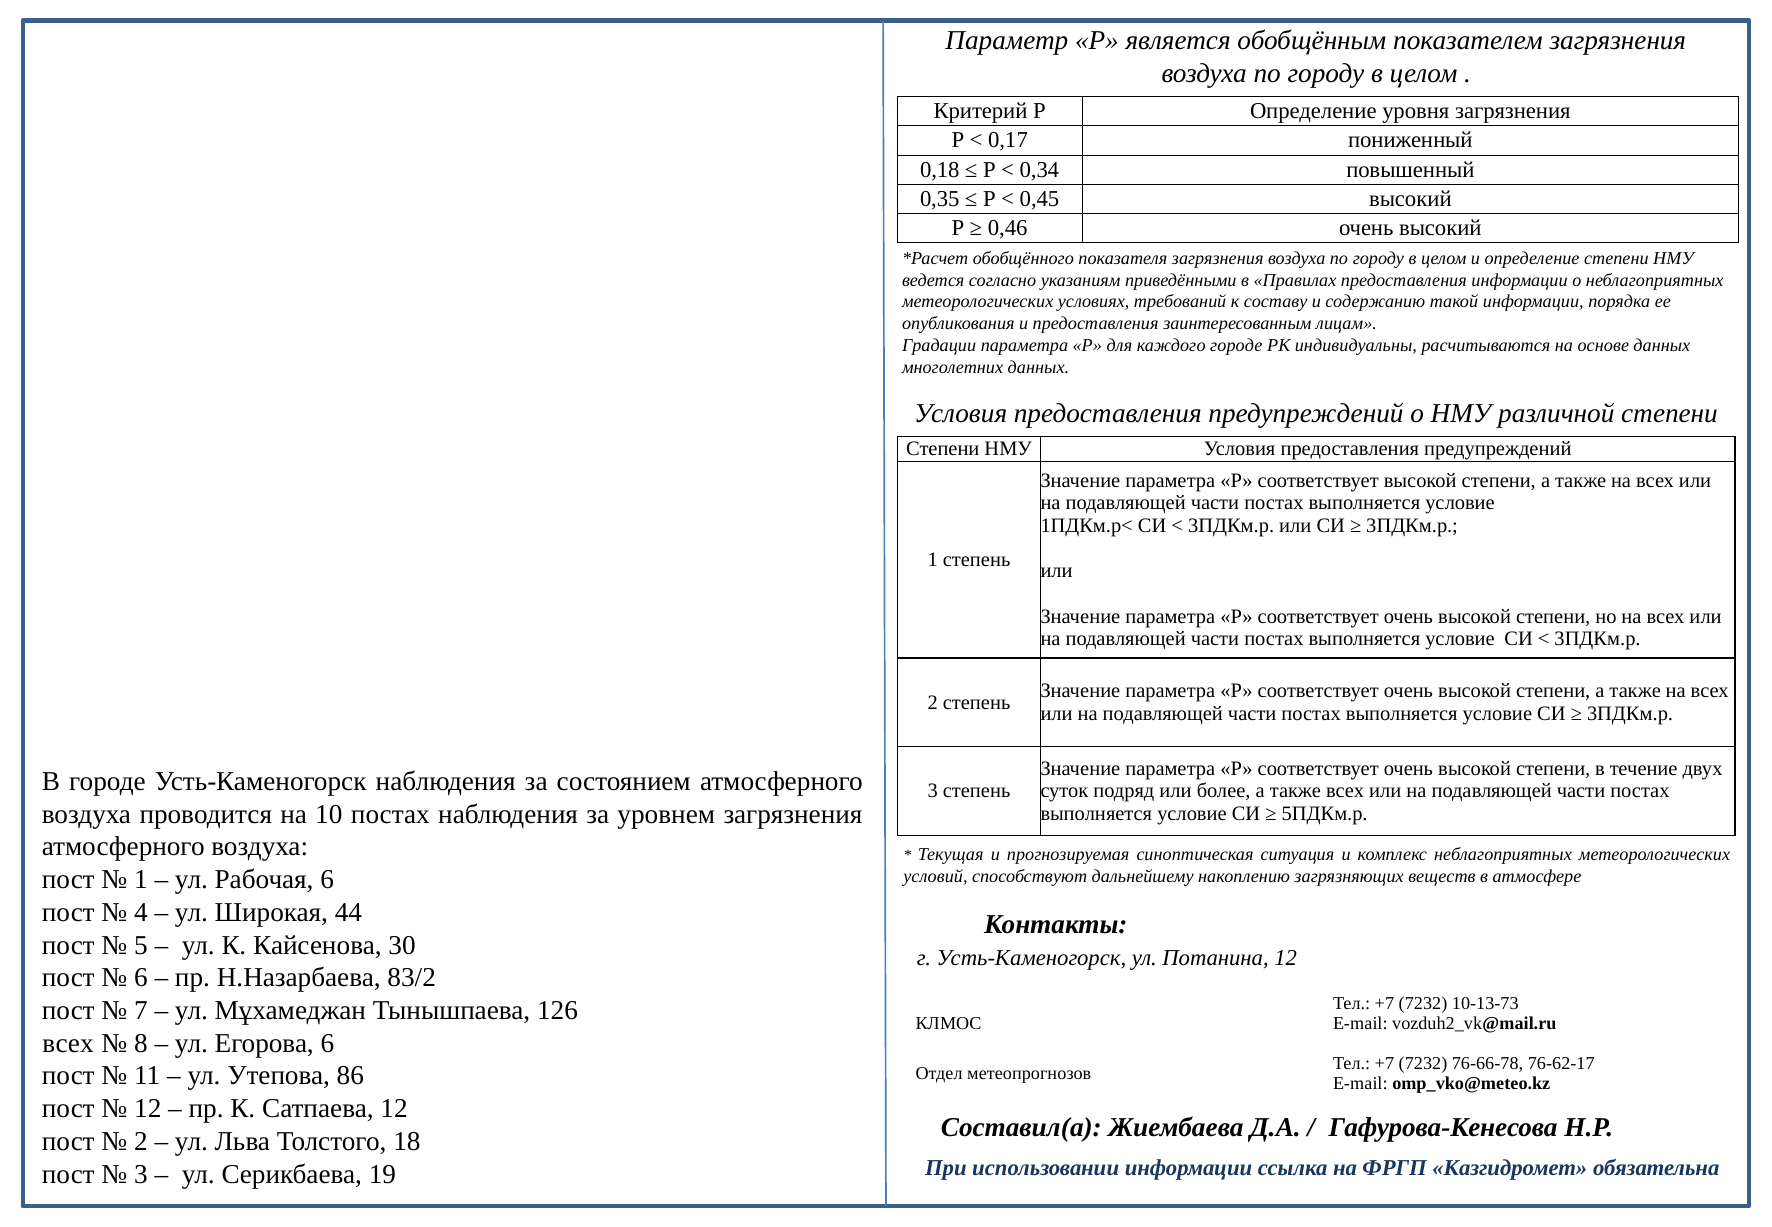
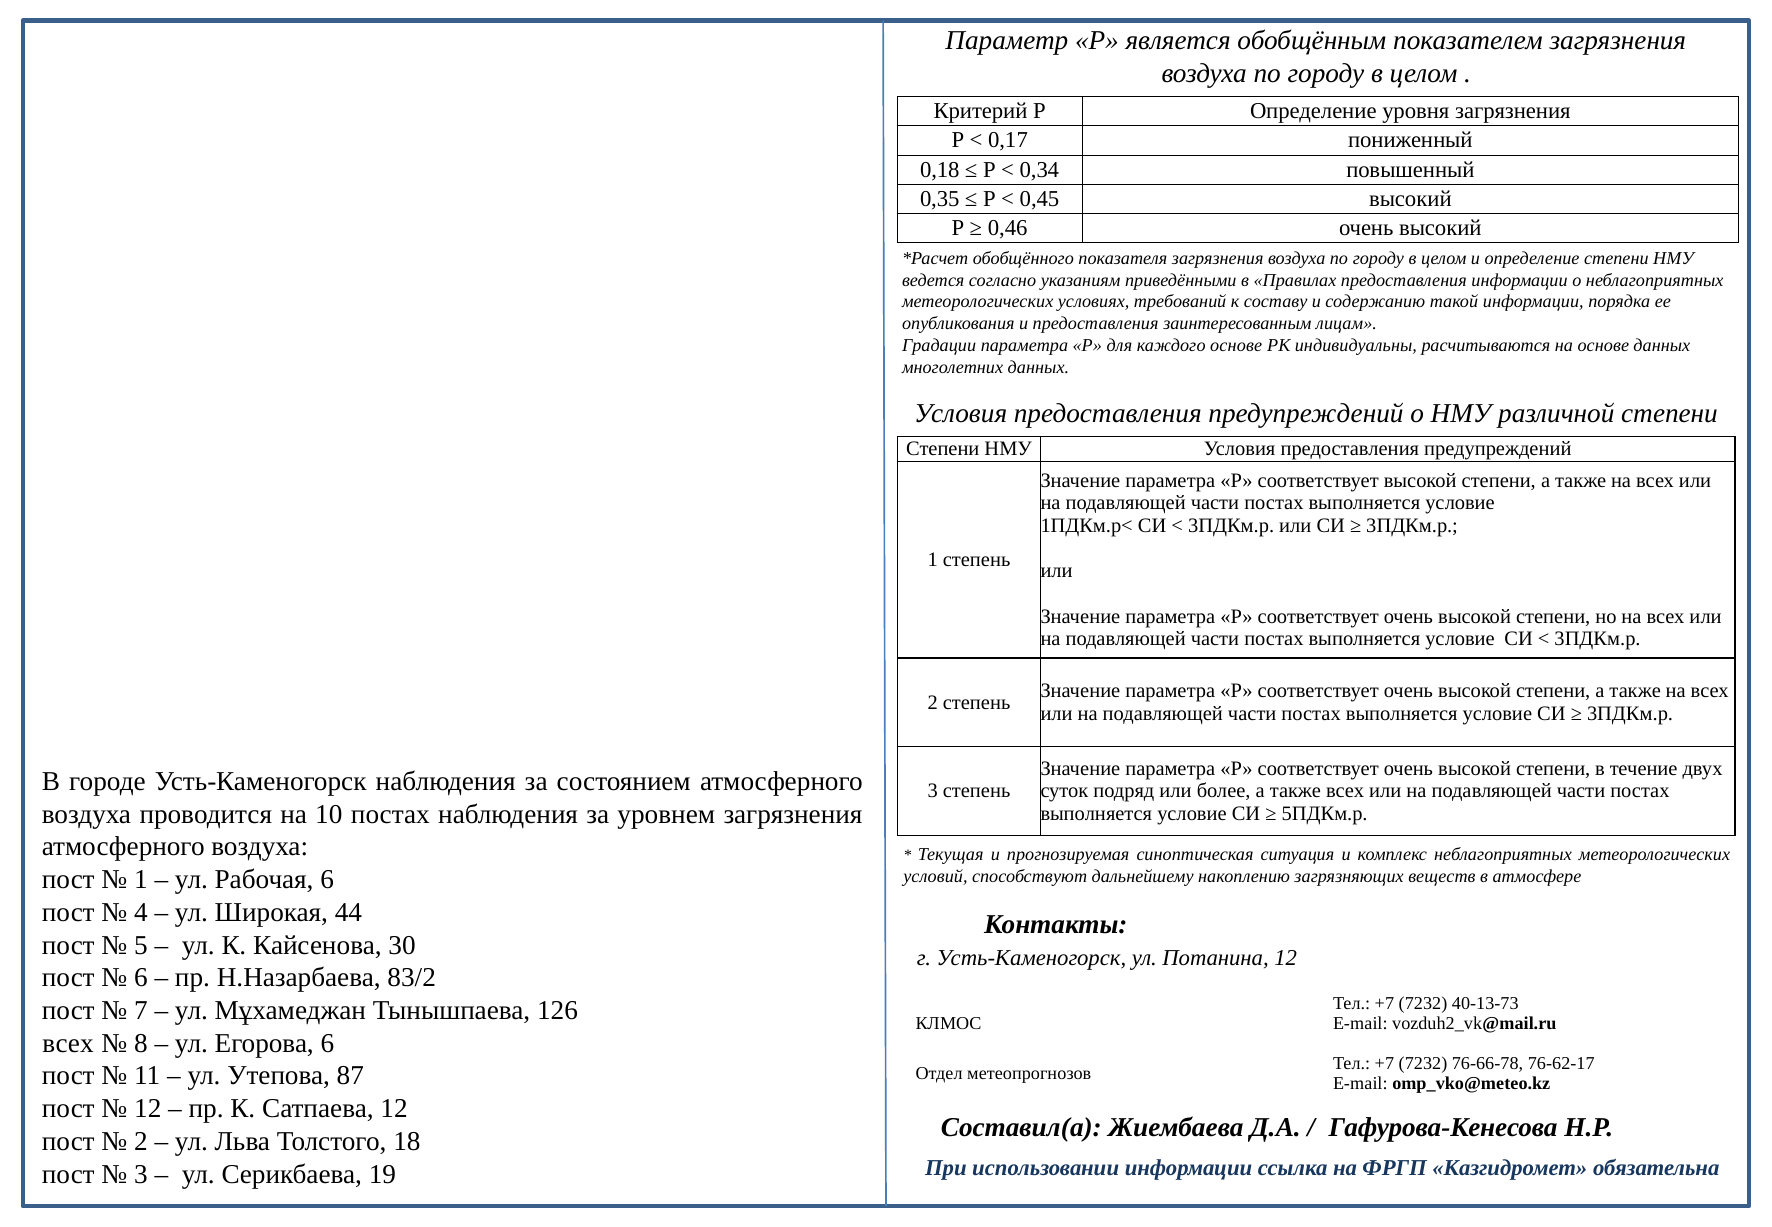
каждого городе: городе -> основе (1236, 345)
10-13-73: 10-13-73 -> 40-13-73 (1485, 1003)
86: 86 -> 87 (350, 1076)
